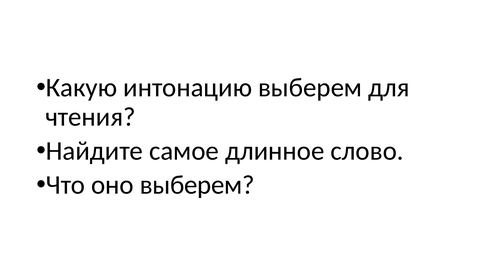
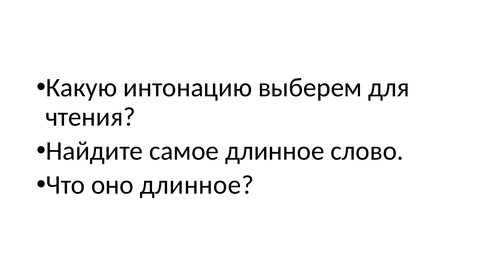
оно выберем: выберем -> длинное (197, 185)
